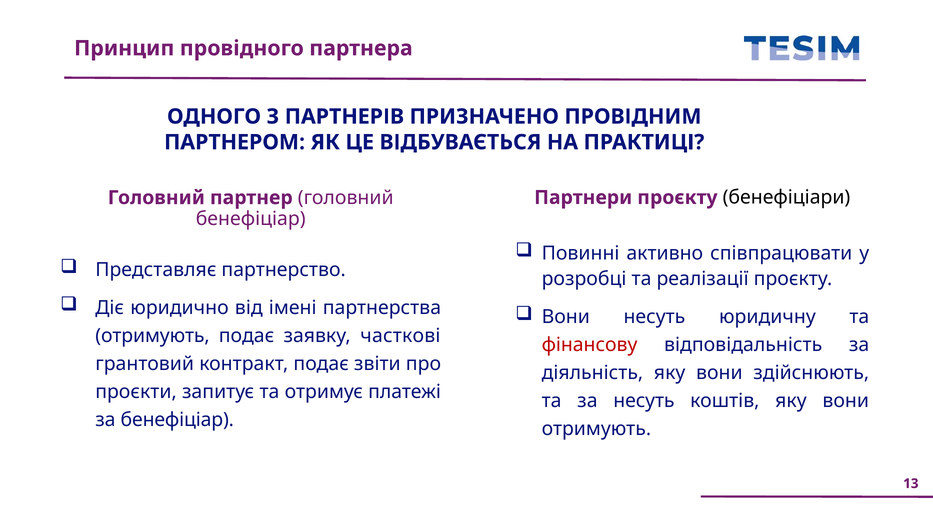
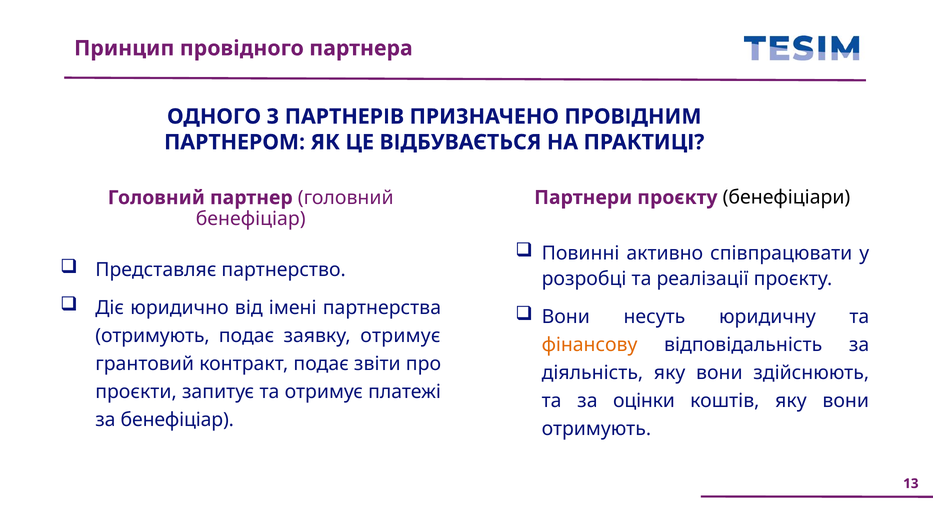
заявку часткові: часткові -> отримує (400, 336)
фінансову colour: red -> orange (590, 345)
за несуть: несуть -> оцінки (644, 401)
